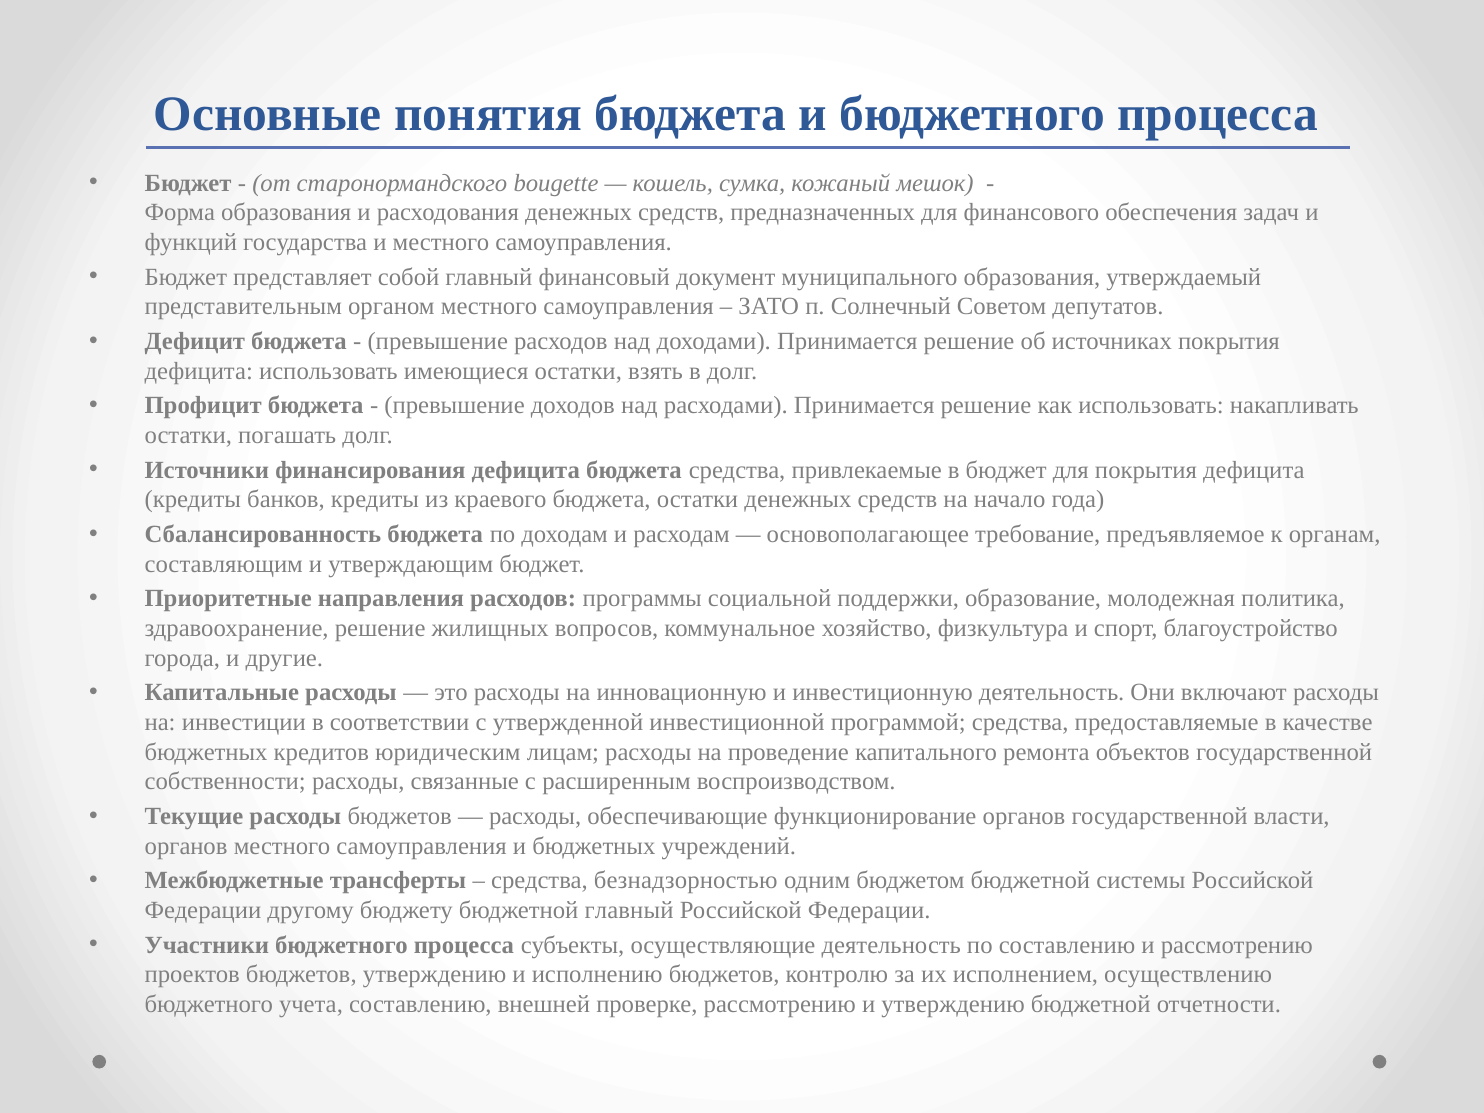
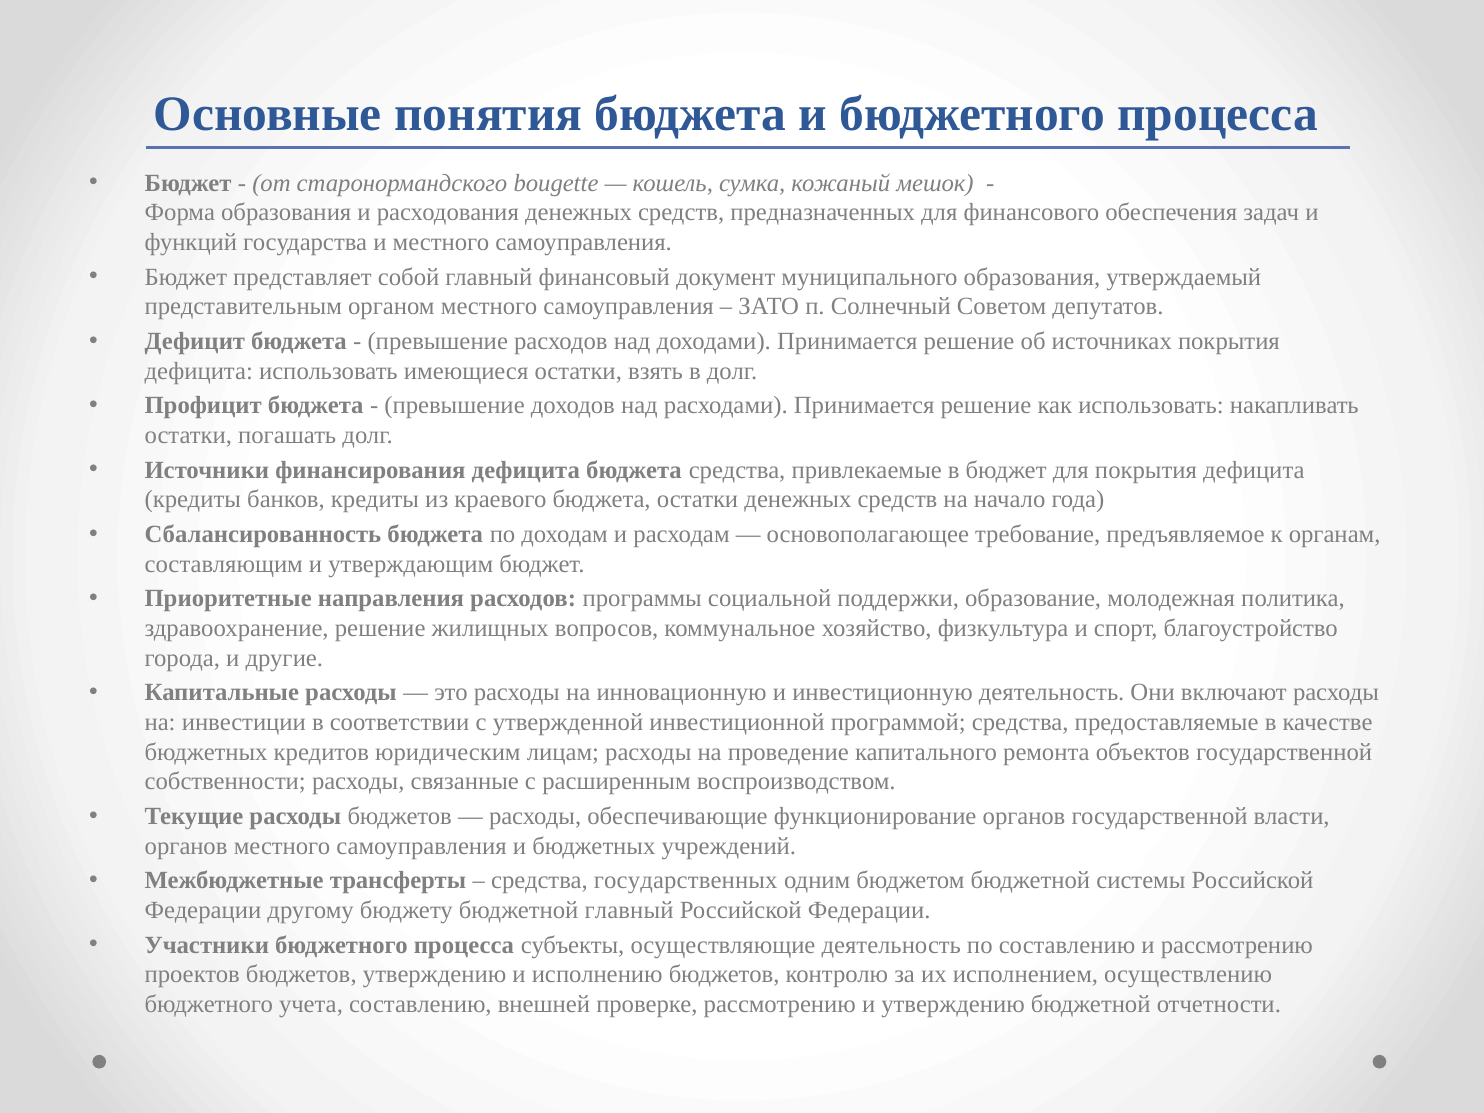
безнадзорностью: безнадзорностью -> государственных (686, 881)
